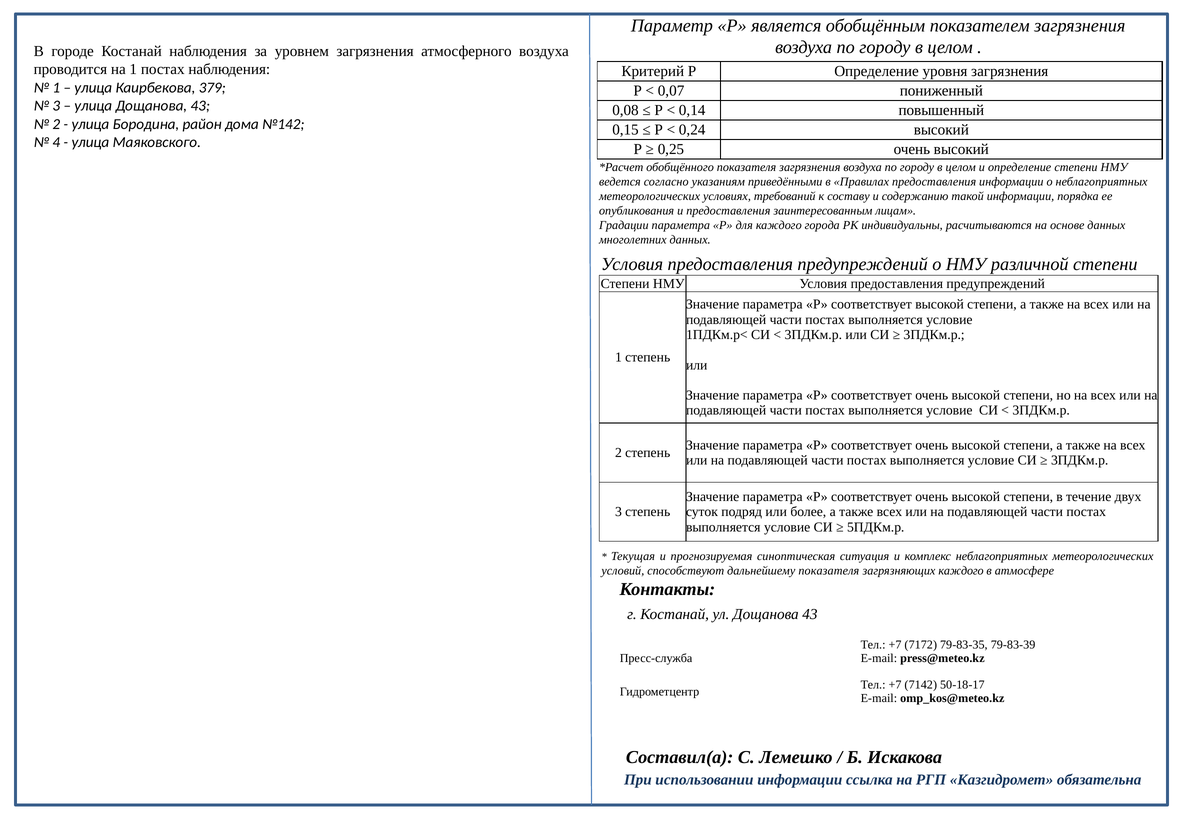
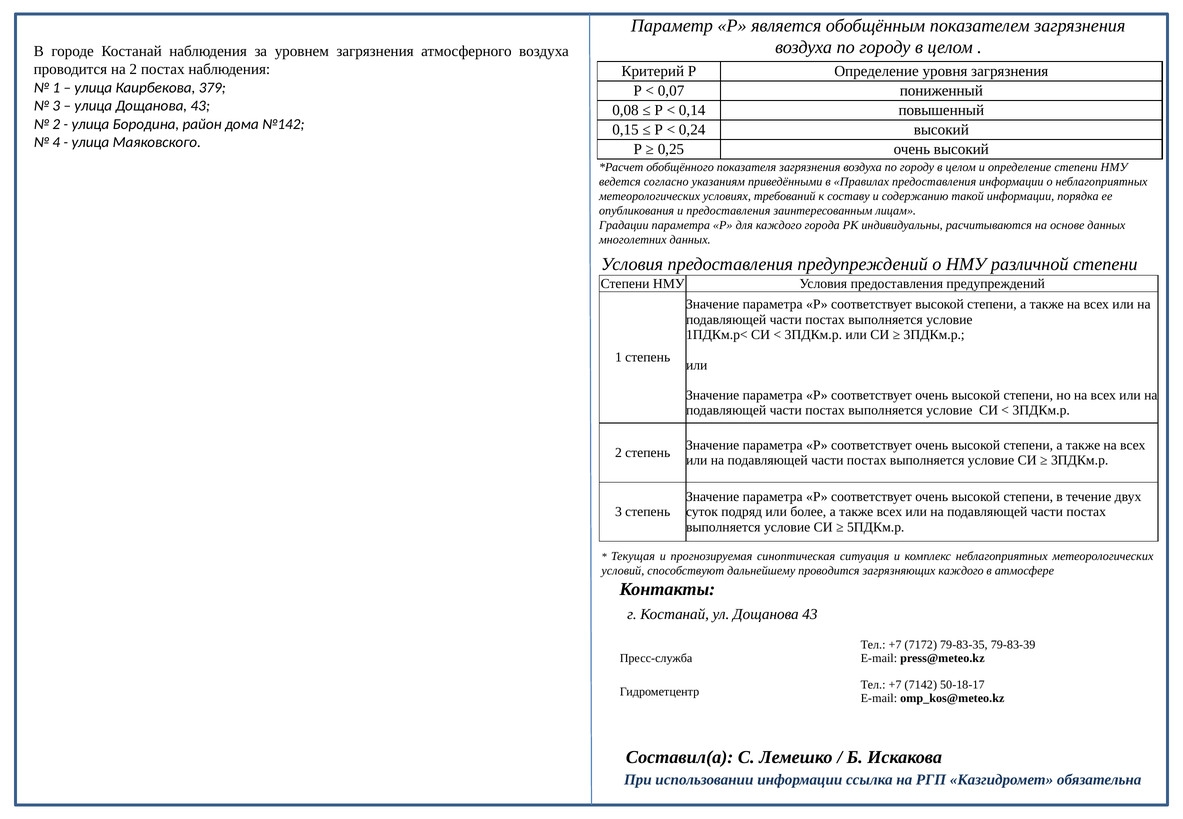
на 1: 1 -> 2 (133, 69)
дальнейшему показателя: показателя -> проводится (829, 571)
